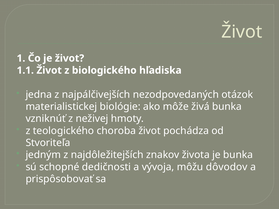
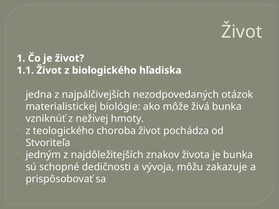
dôvodov: dôvodov -> zakazuje (227, 167)
